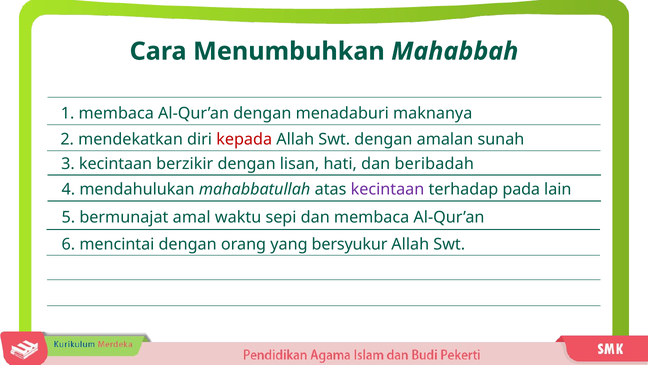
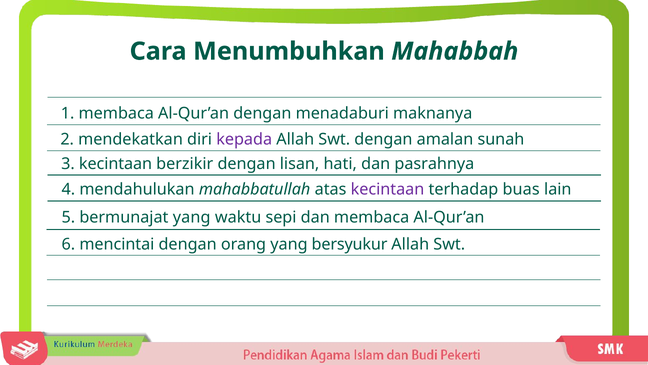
kepada colour: red -> purple (244, 139)
beribadah: beribadah -> pasrahnya (434, 164)
pada: pada -> buas (521, 189)
bermunajat amal: amal -> yang (192, 217)
